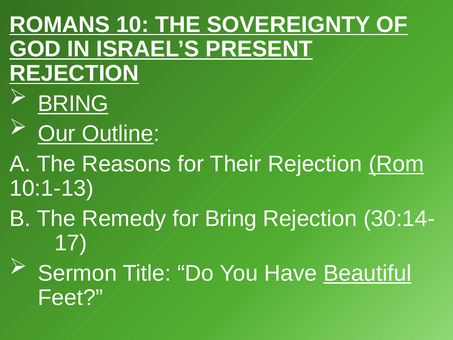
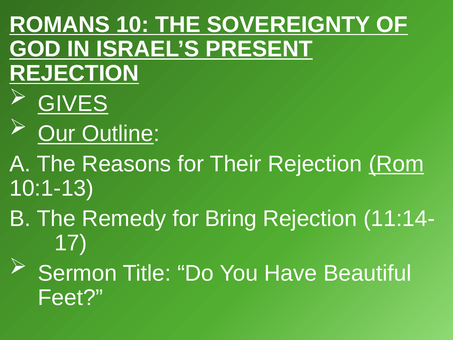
BRING: BRING -> GIVES (73, 104)
30:14-: 30:14- -> 11:14- (399, 218)
Beautiful underline: present -> none (367, 273)
